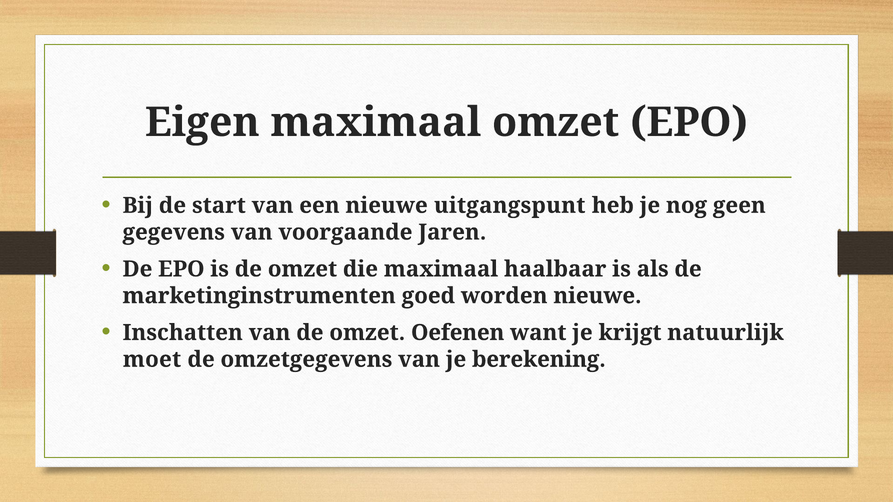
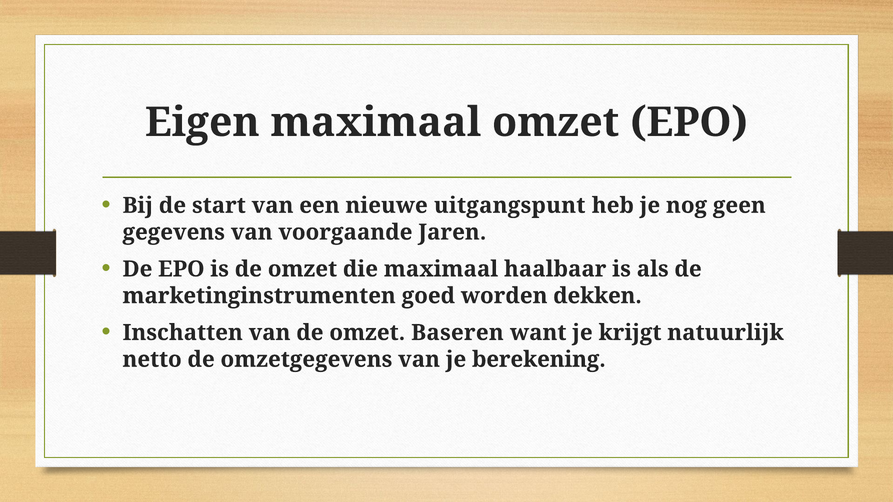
worden nieuwe: nieuwe -> dekken (598, 296)
Oefenen: Oefenen -> Baseren (457, 333)
moet: moet -> netto (152, 360)
